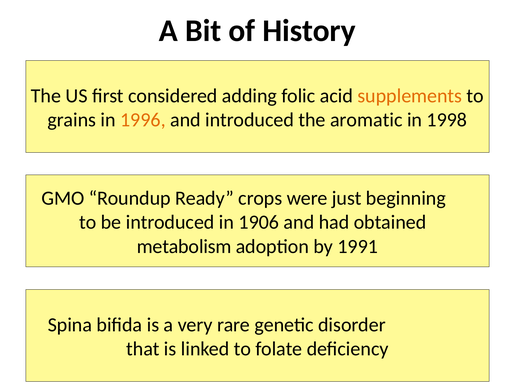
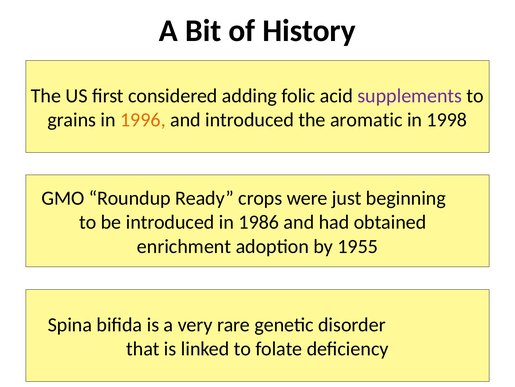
supplements colour: orange -> purple (410, 96)
1906: 1906 -> 1986 (259, 222)
metabolism: metabolism -> enrichment (184, 246)
1991: 1991 -> 1955 (358, 246)
